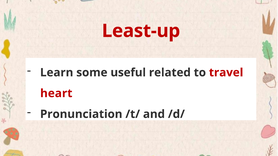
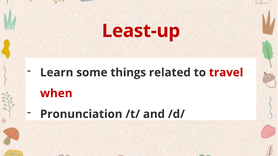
useful: useful -> things (128, 73)
heart: heart -> when (56, 94)
